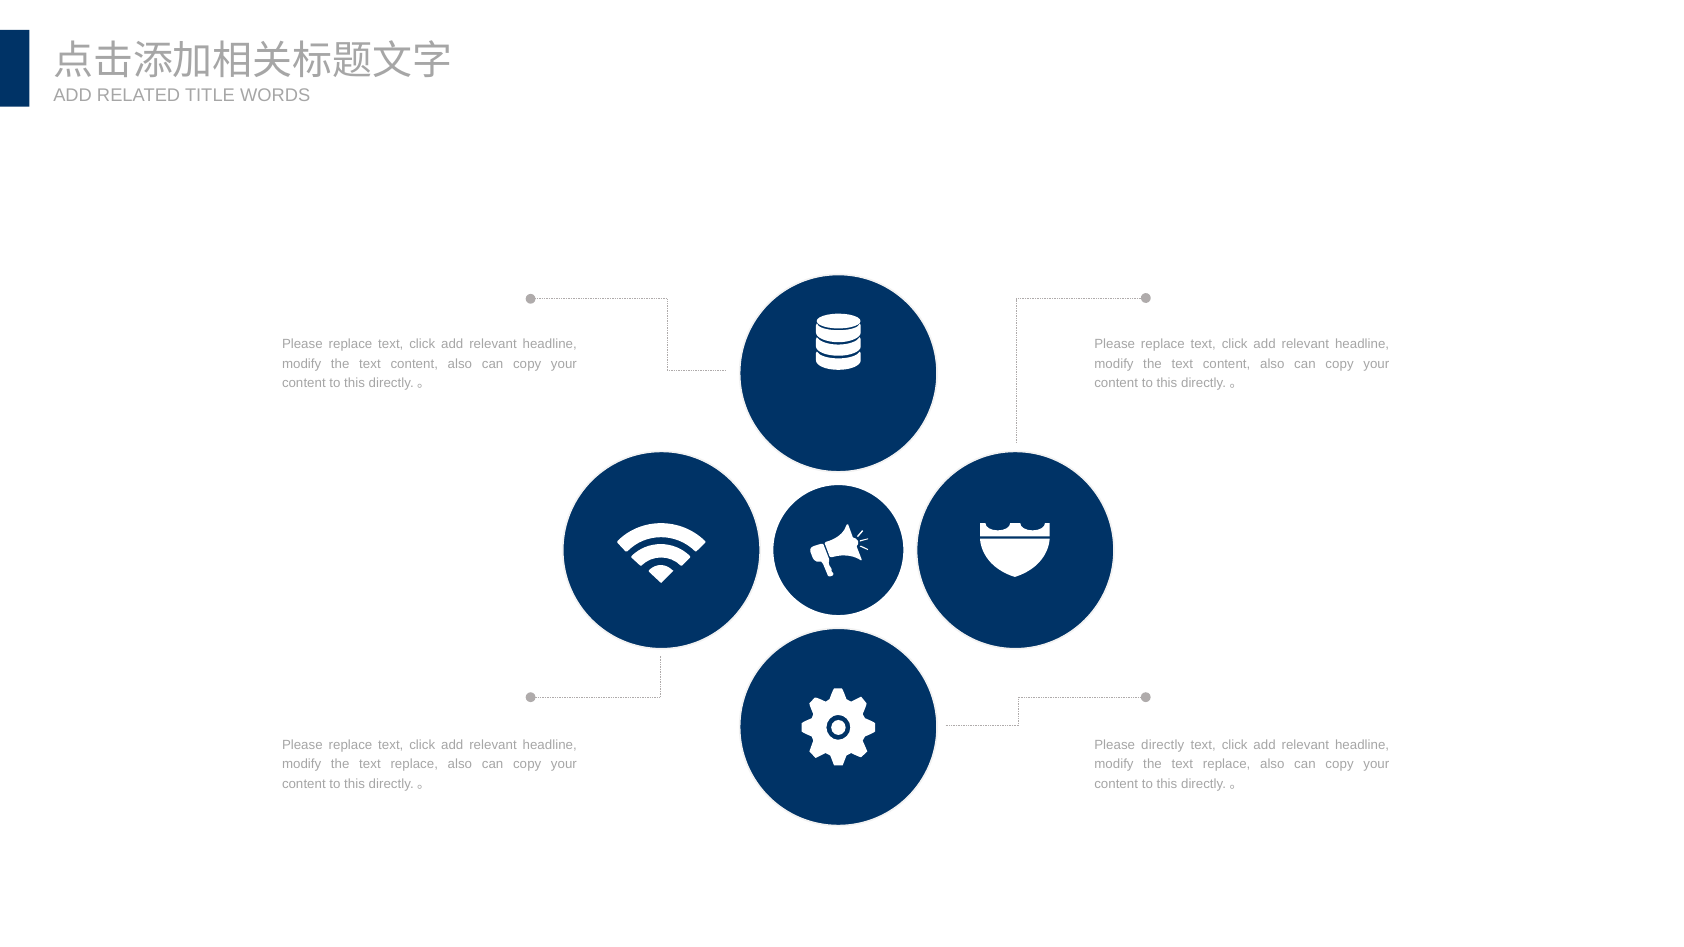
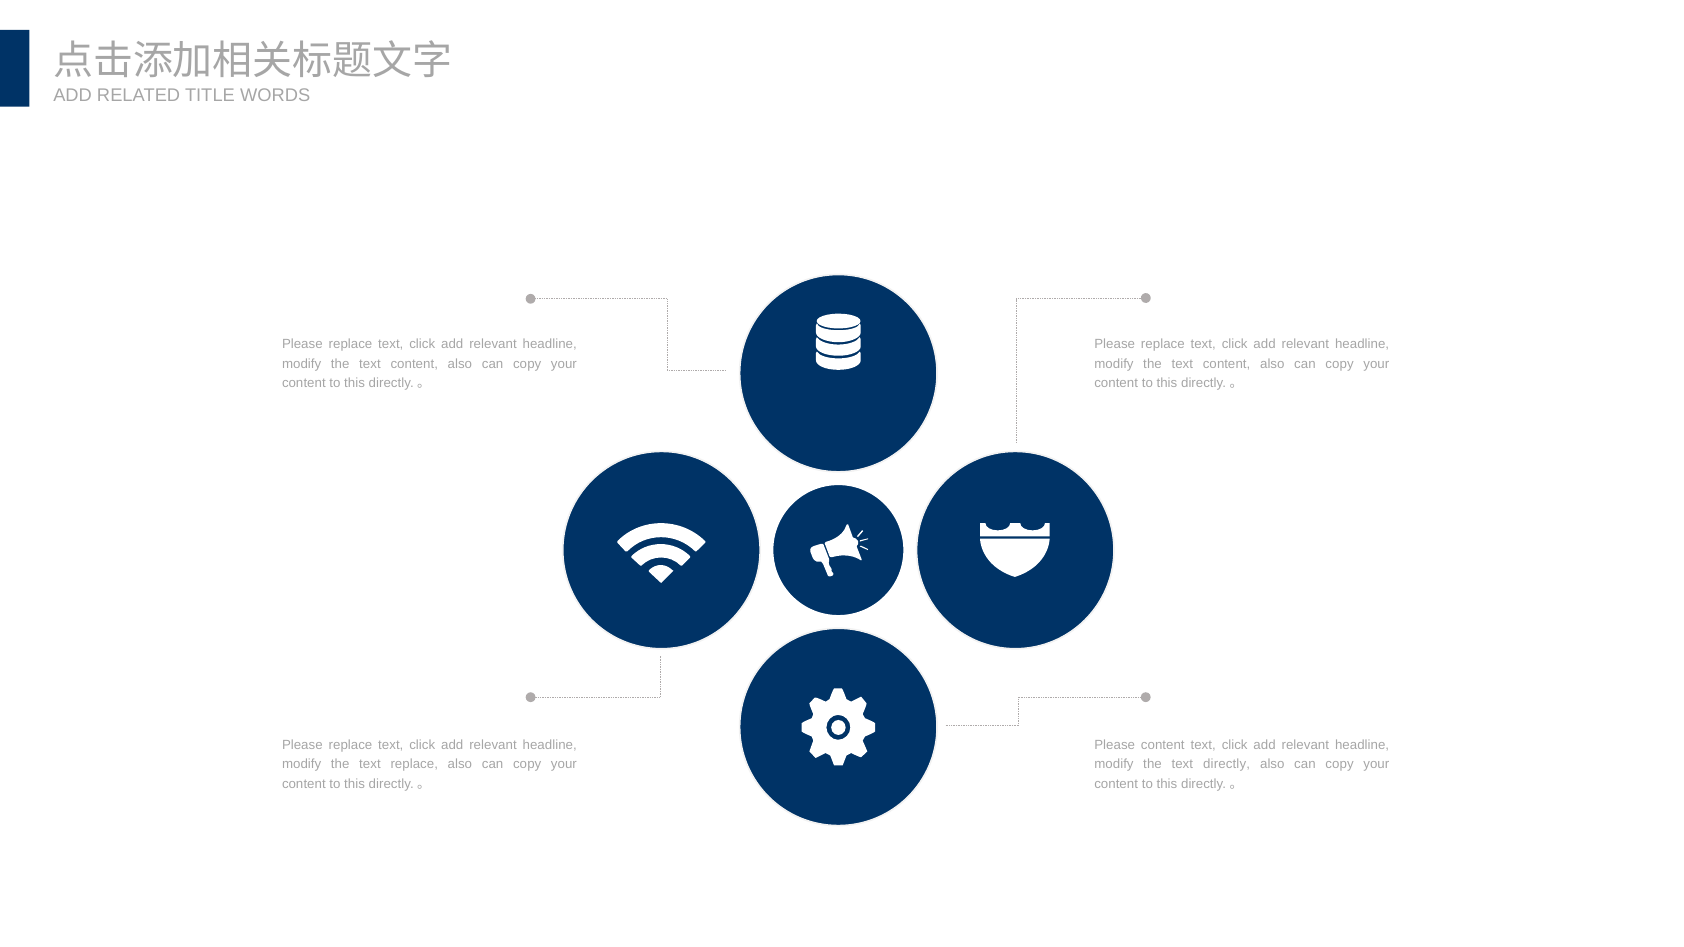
Please directly: directly -> content (1163, 745)
replace: replace -> directly (1227, 765)
